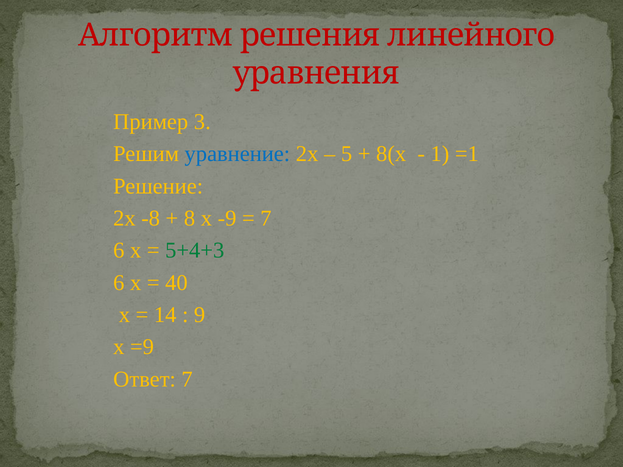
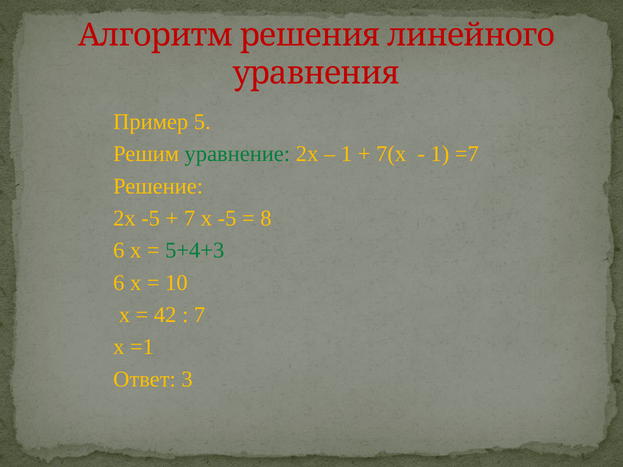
3: 3 -> 5 (202, 122)
уравнение colour: blue -> green (237, 154)
5: 5 -> 1 (347, 154)
8(x: 8(x -> 7(x (391, 154)
=1: =1 -> =7 (467, 154)
2x -8: -8 -> -5 (151, 219)
8: 8 -> 7 (190, 219)
x -9: -9 -> -5 (227, 219)
7: 7 -> 8 (266, 219)
40: 40 -> 10 (176, 283)
14: 14 -> 42 (165, 315)
9: 9 -> 7 (200, 315)
=9: =9 -> =1 (142, 347)
Ответ 7: 7 -> 3 (187, 379)
